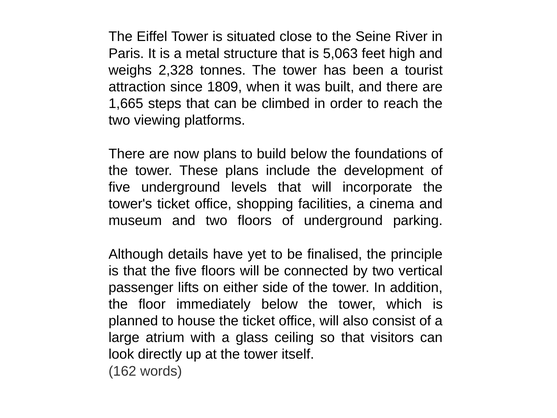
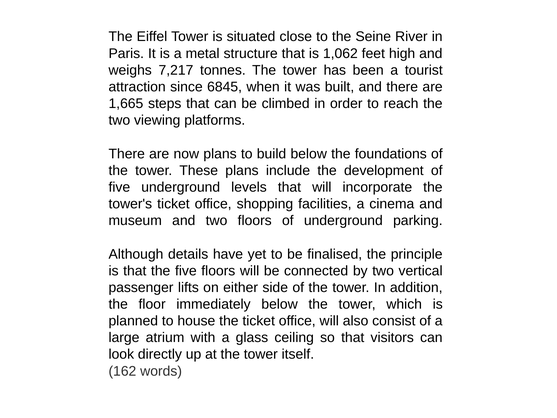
5,063: 5,063 -> 1,062 (340, 53)
2,328: 2,328 -> 7,217 (176, 70)
1809: 1809 -> 6845 (225, 87)
